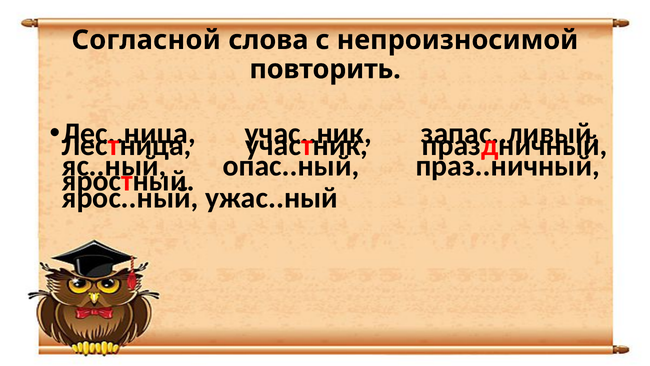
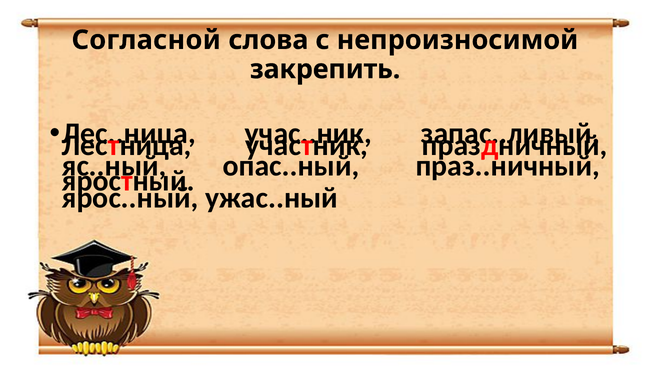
повторить: повторить -> закрепить (325, 69)
